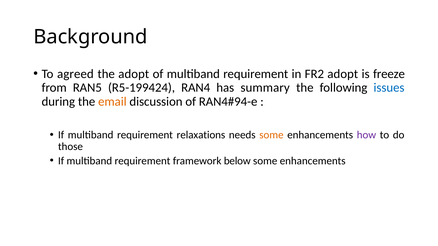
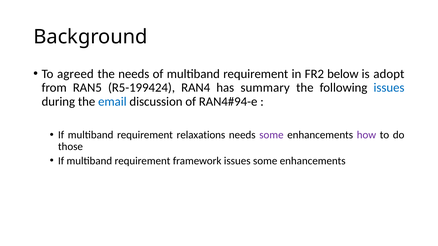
the adopt: adopt -> needs (134, 74)
FR2 adopt: adopt -> below (343, 74)
freeze: freeze -> adopt (389, 74)
email colour: orange -> blue (112, 102)
some colour: orange -> purple (271, 135)
framework below: below -> issues (237, 161)
